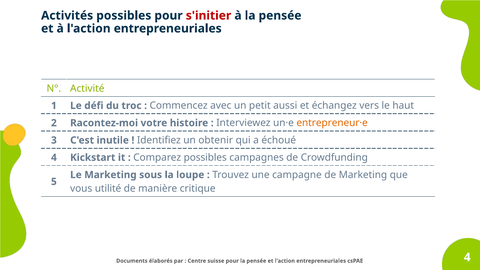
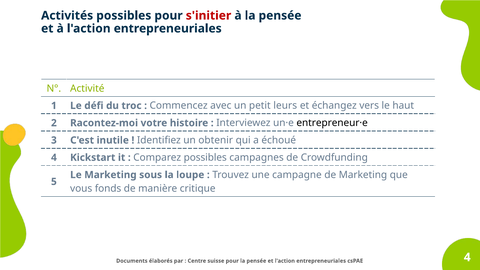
aussi: aussi -> leurs (285, 106)
entrepreneur·e colour: orange -> black (332, 123)
utilité: utilité -> fonds (108, 189)
